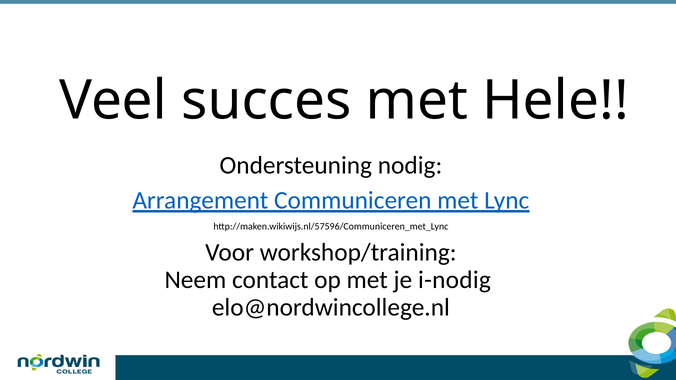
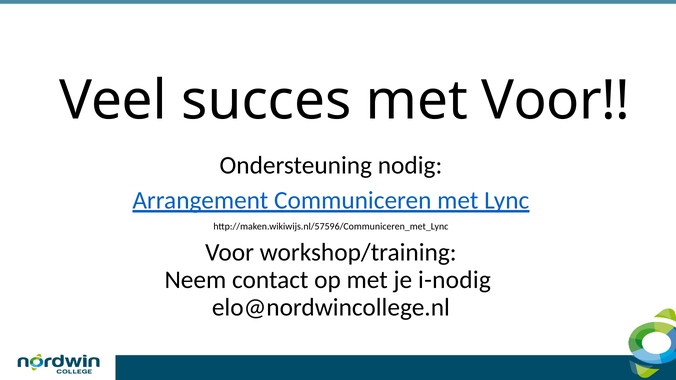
met Hele: Hele -> Voor (556, 101)
